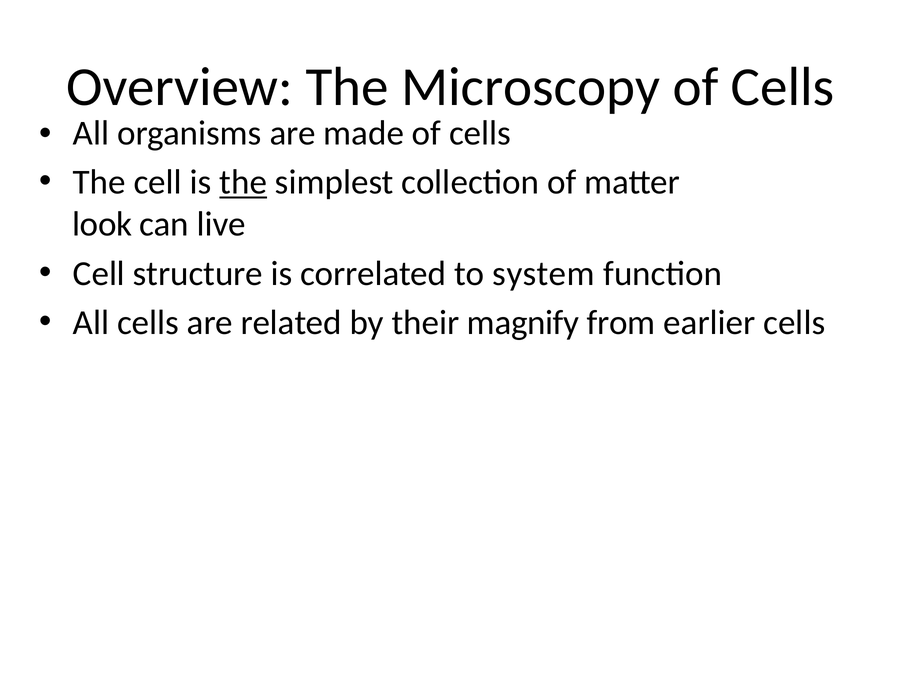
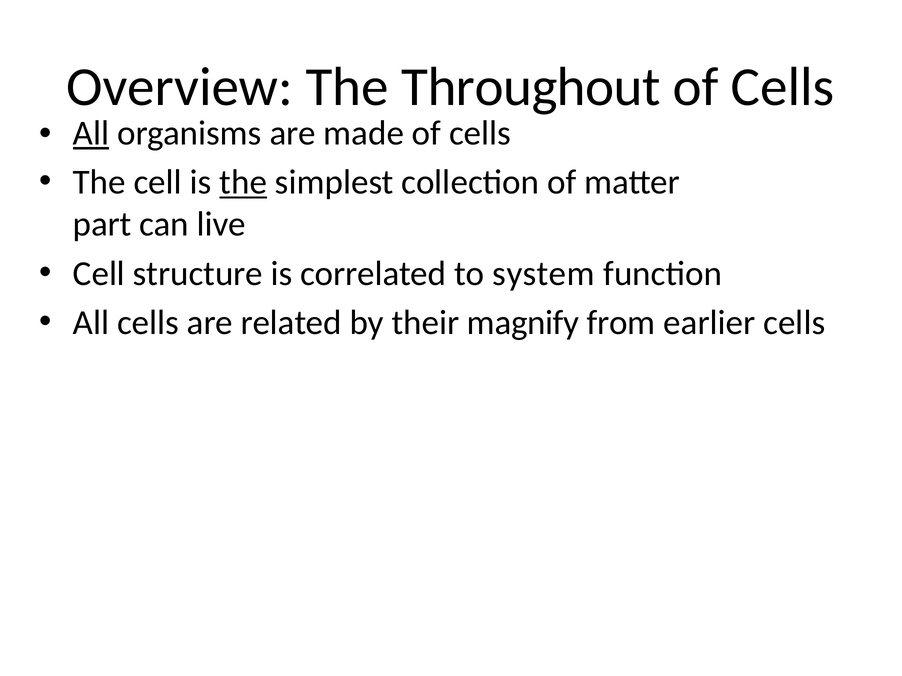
Microscopy: Microscopy -> Throughout (531, 87)
All underline: none -> present (91, 133)
look: look -> part (102, 225)
